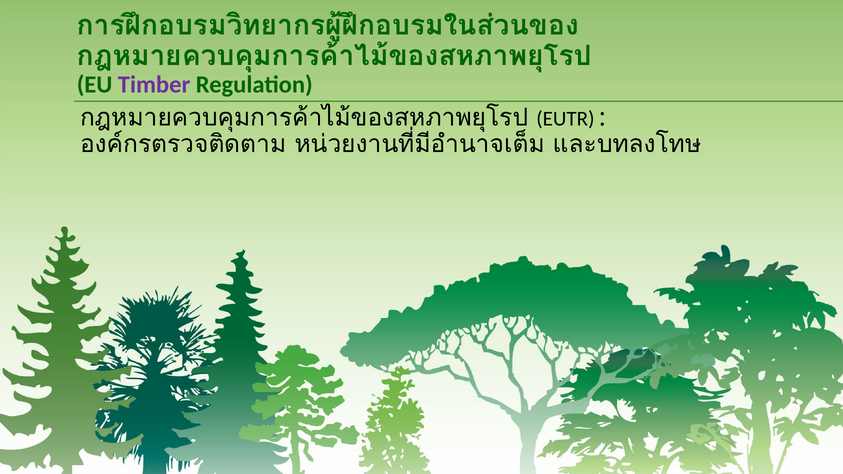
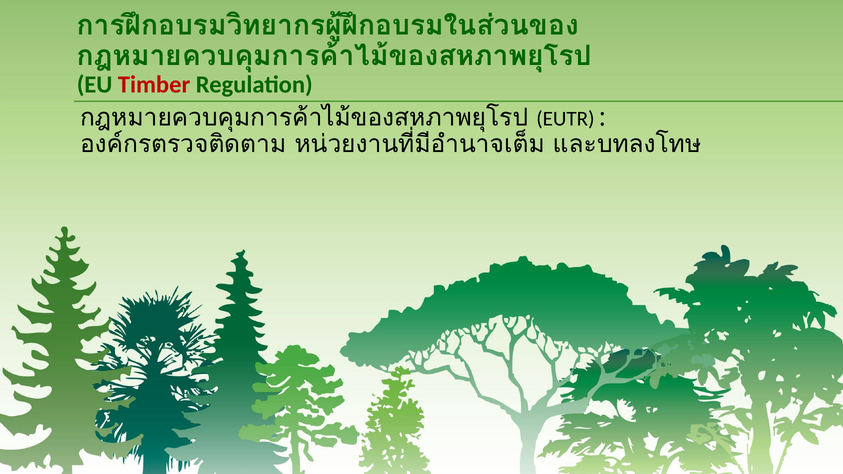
Timber colour: purple -> red (154, 85)
